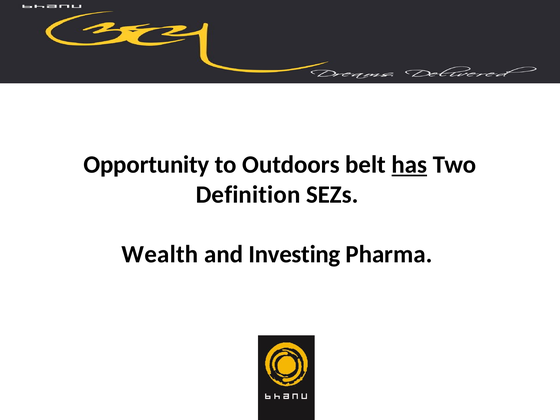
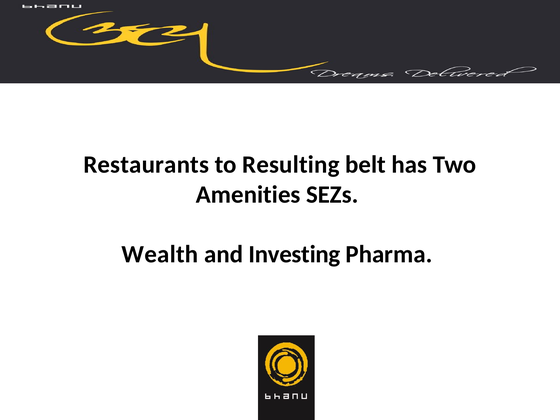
Opportunity: Opportunity -> Restaurants (146, 165)
Outdoors: Outdoors -> Resulting (291, 165)
has underline: present -> none (409, 165)
Definition: Definition -> Amenities (248, 195)
